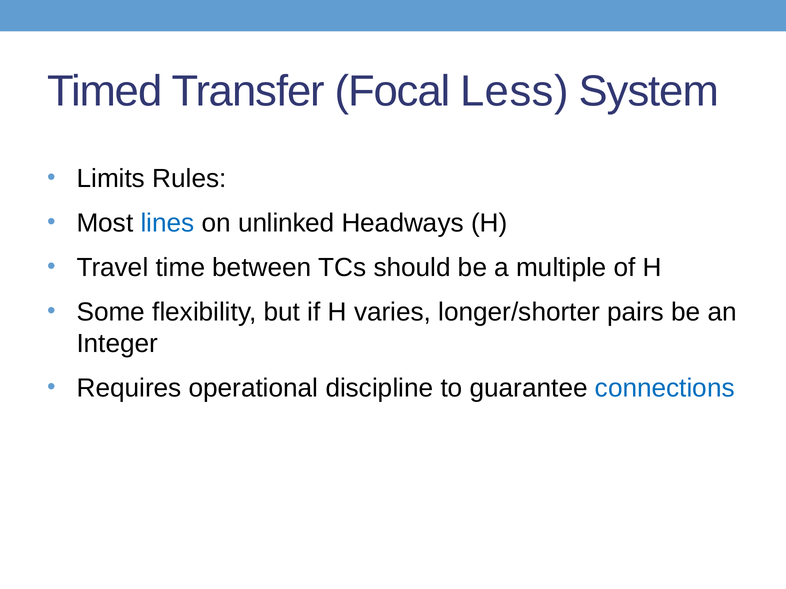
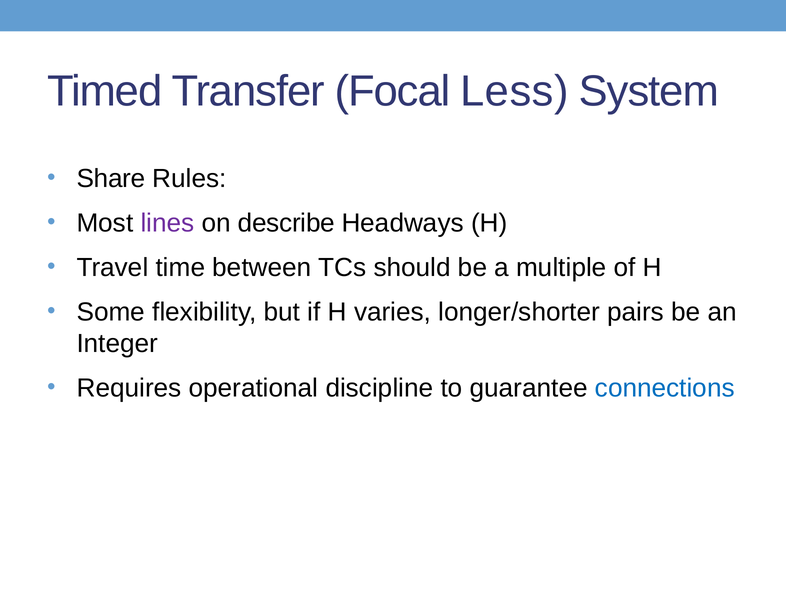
Limits: Limits -> Share (111, 179)
lines colour: blue -> purple (168, 223)
unlinked: unlinked -> describe (286, 223)
